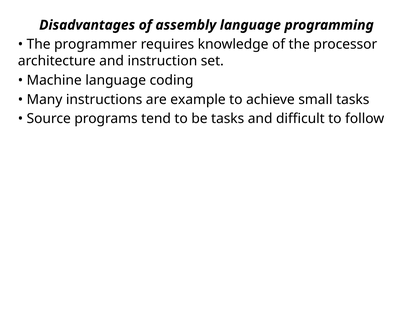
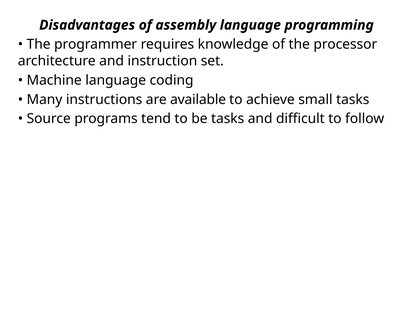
example: example -> available (198, 99)
